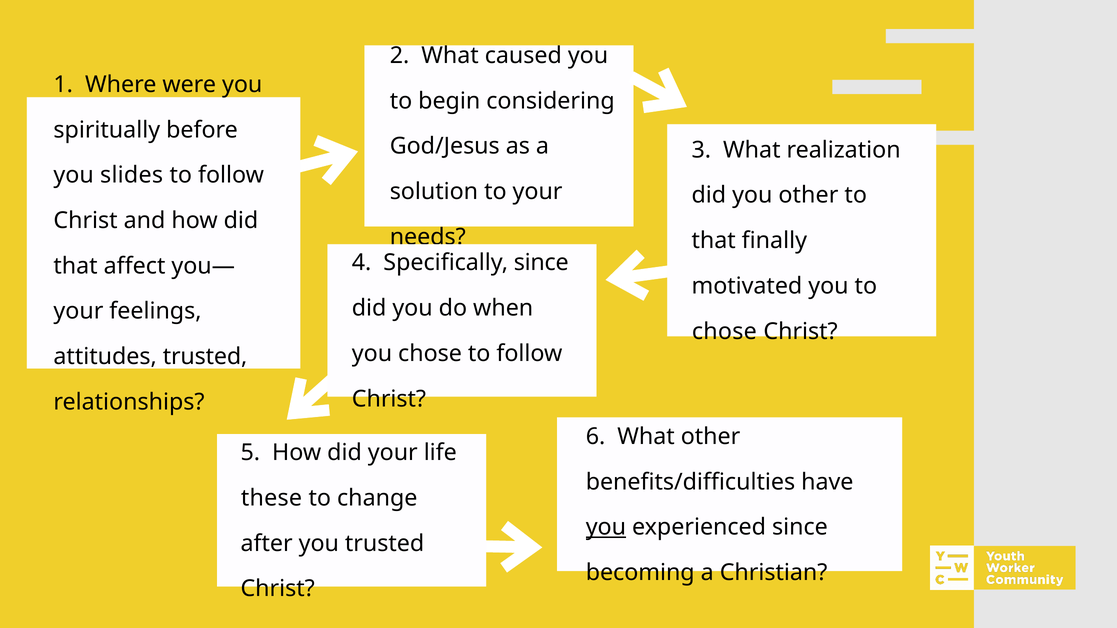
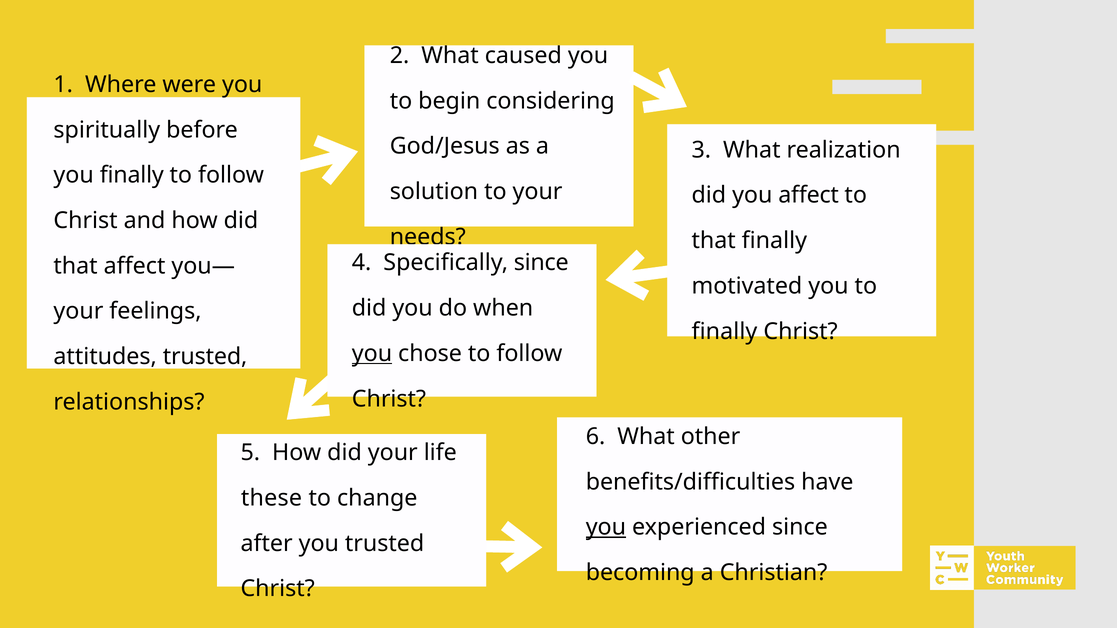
you slides: slides -> finally (132, 175)
you other: other -> affect (809, 195)
chose: chose -> finally (724, 332)
you underline: none -> present (372, 354)
